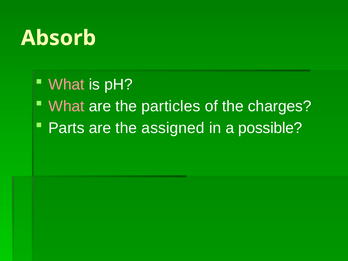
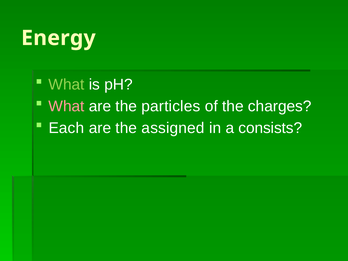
Absorb: Absorb -> Energy (58, 38)
What colour: pink -> light green (66, 85)
Parts: Parts -> Each (66, 128)
possible: possible -> consists (270, 128)
